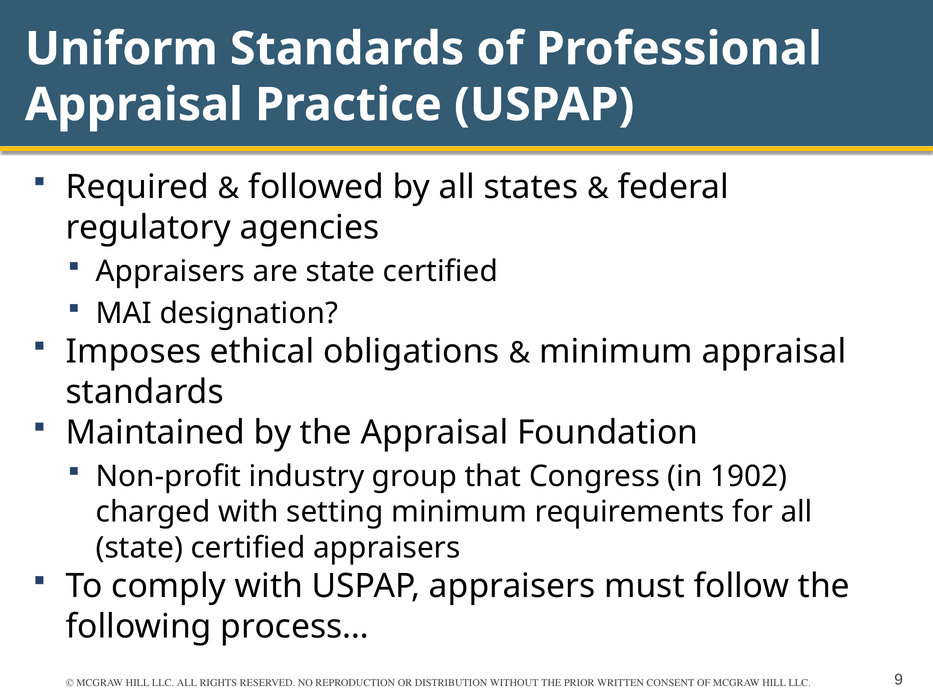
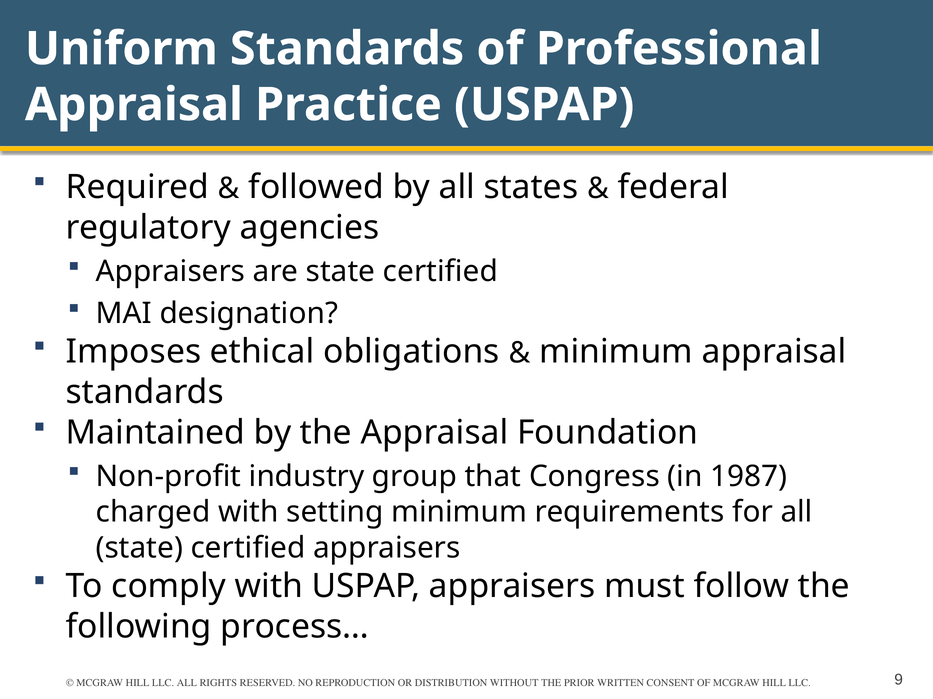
1902: 1902 -> 1987 (749, 477)
